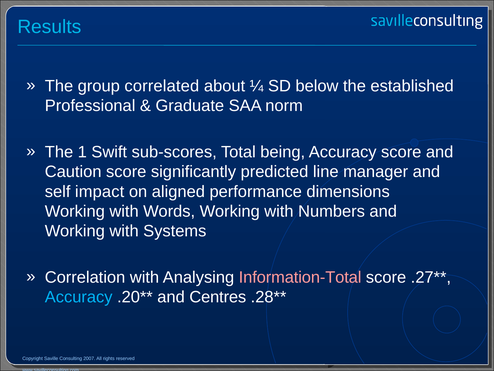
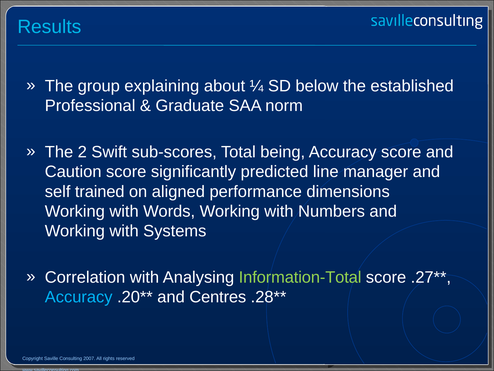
correlated: correlated -> explaining (162, 86)
1: 1 -> 2 (82, 152)
impact: impact -> trained (100, 191)
Information-Total colour: pink -> light green (300, 277)
